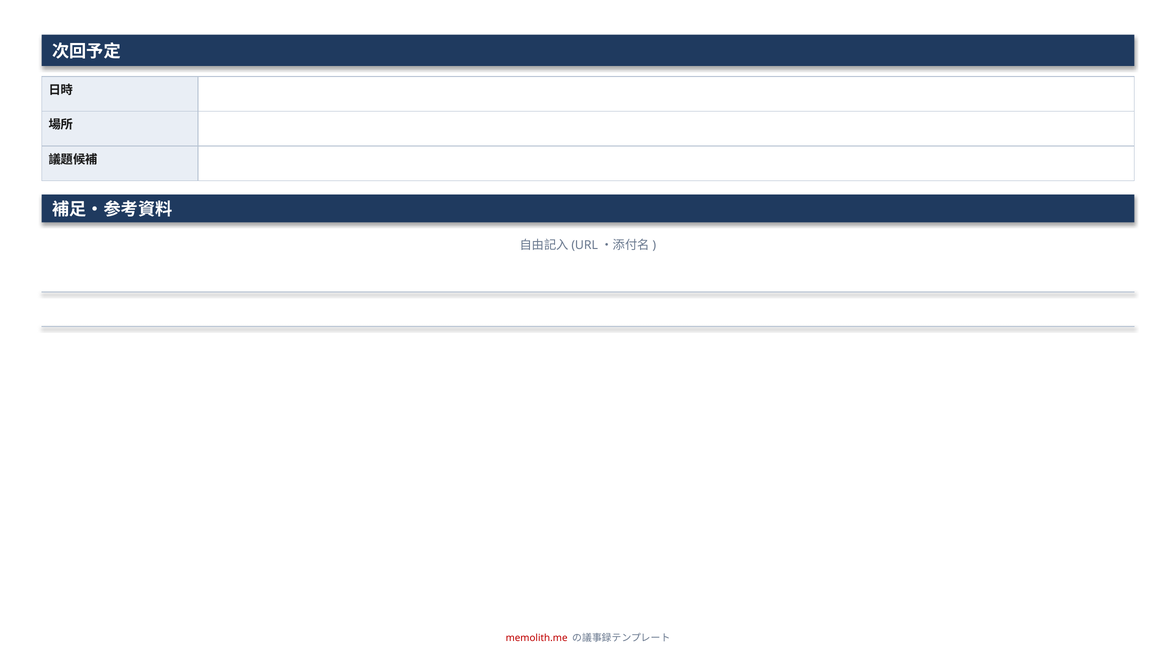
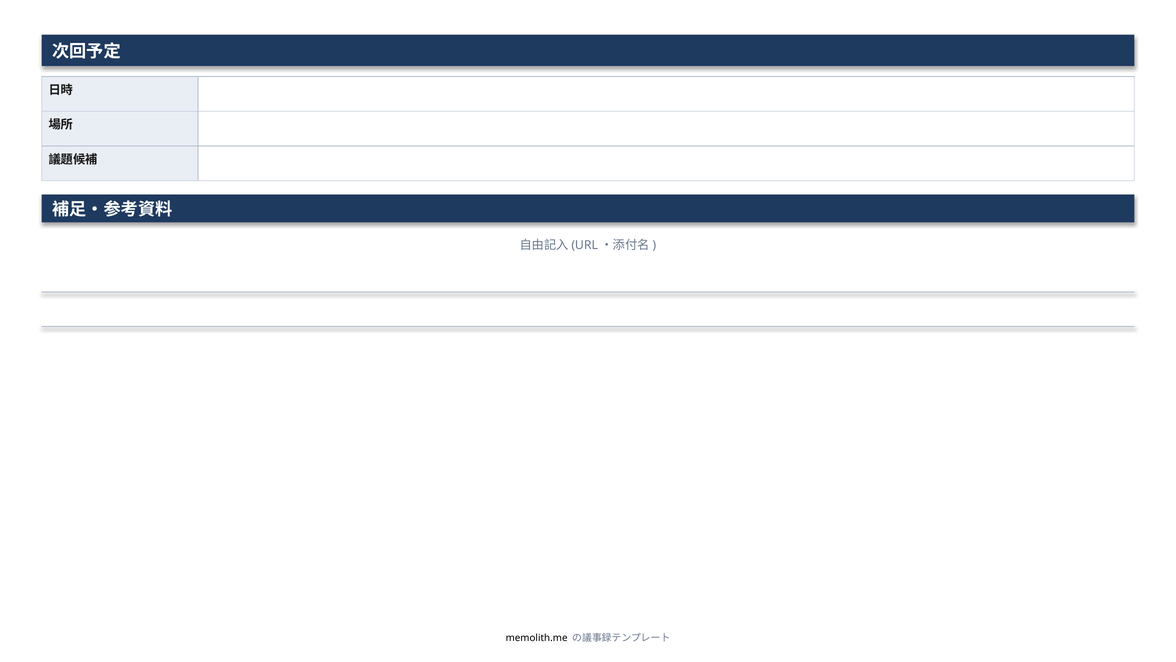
memolith.me colour: red -> black (537, 638)
